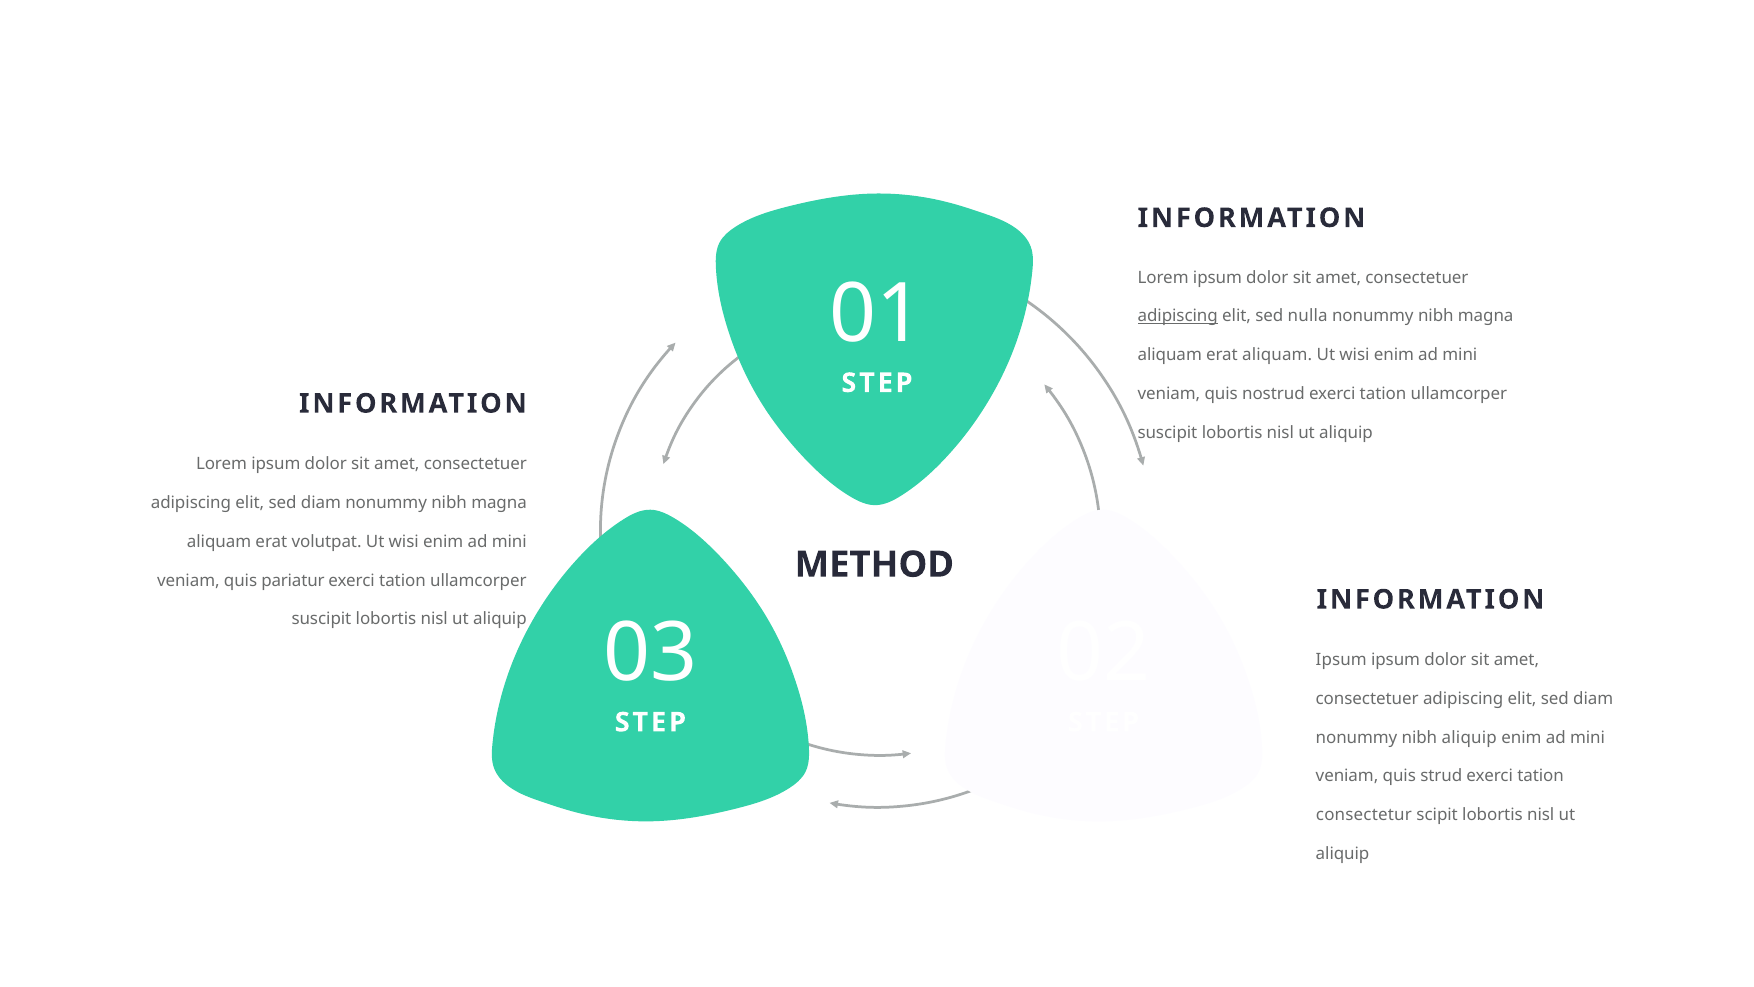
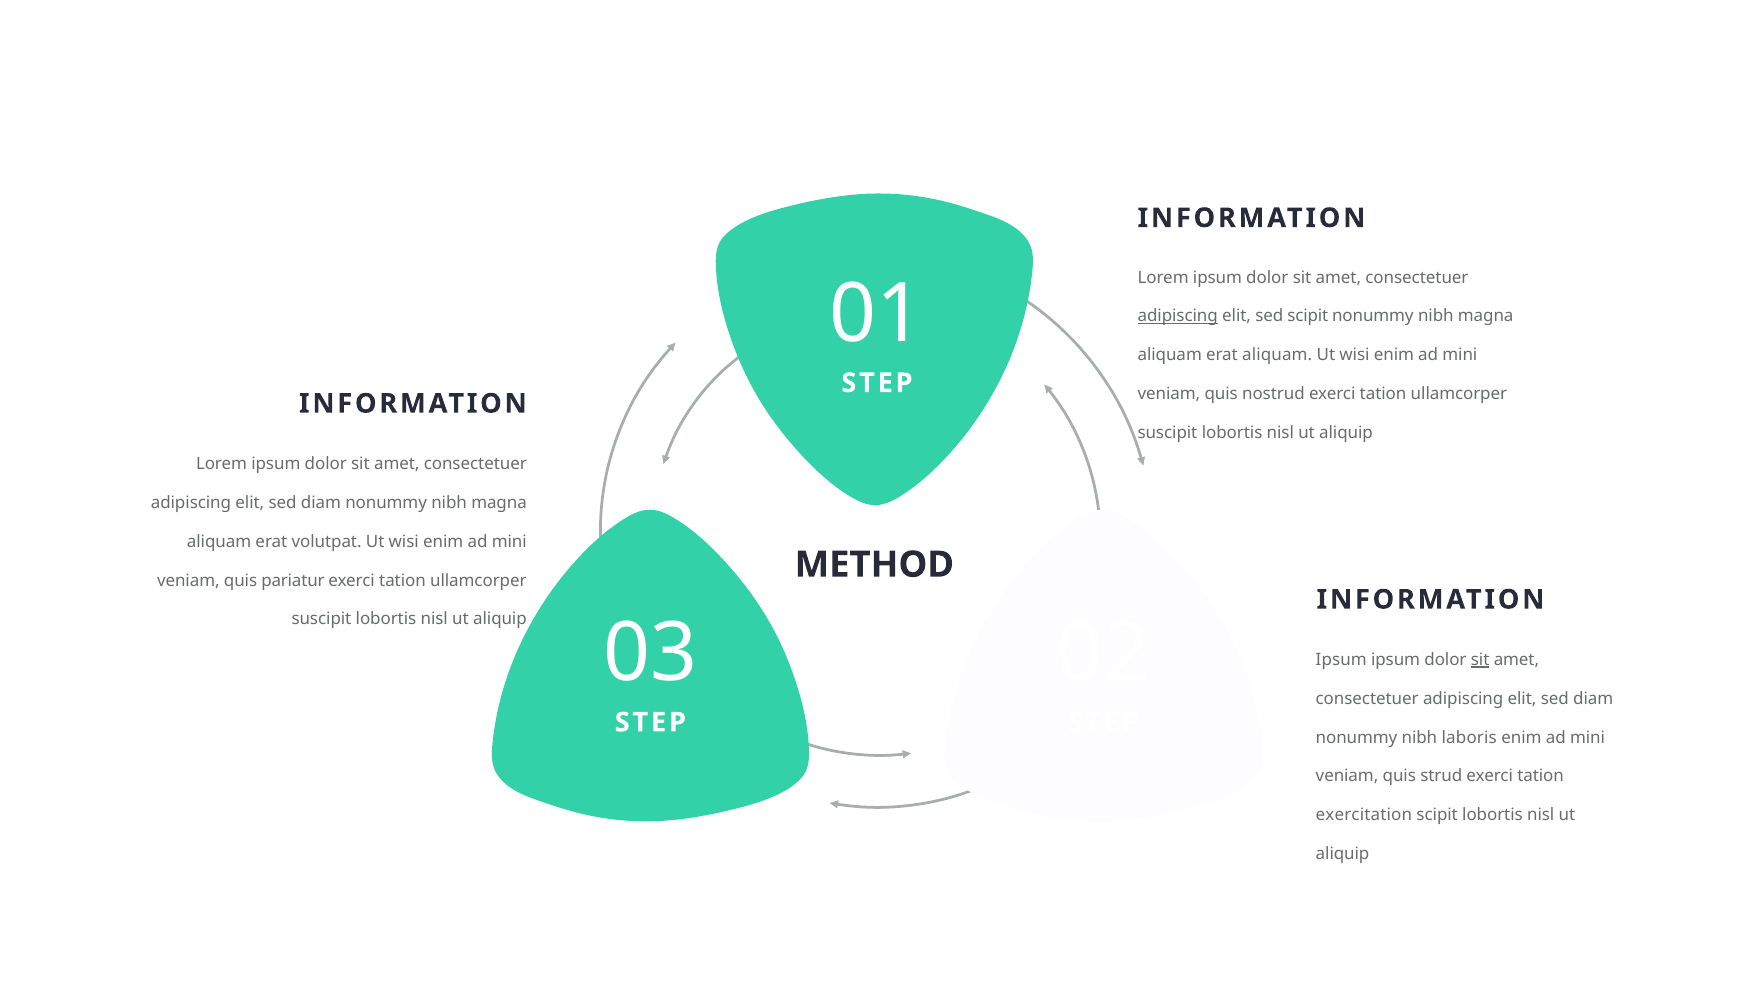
sed nulla: nulla -> scipit (1308, 316)
sit underline: none -> present (1480, 659)
nibh aliquip: aliquip -> laboris (1469, 737)
consectetur: consectetur -> exercitation (1364, 815)
